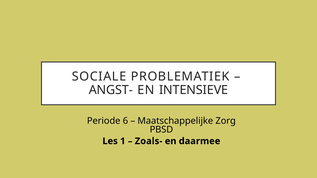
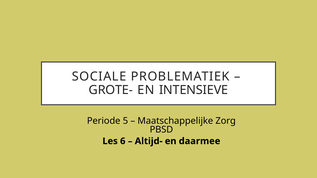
ANGST-: ANGST- -> GROTE- (111, 90)
6: 6 -> 5 (125, 121)
1: 1 -> 6 (123, 141)
Zoals-: Zoals- -> Altijd- (149, 141)
